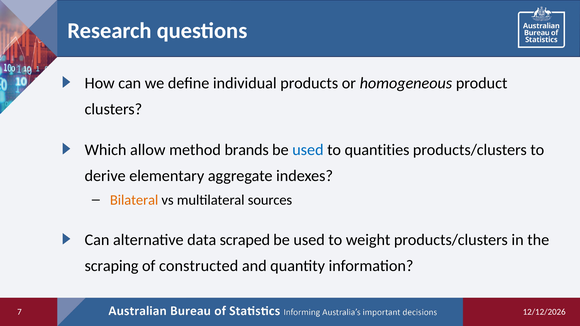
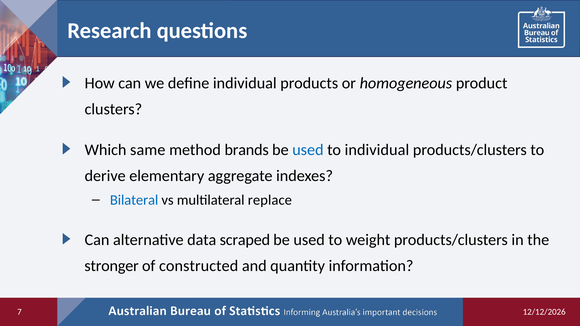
allow: allow -> same (148, 150)
to quantities: quantities -> individual (377, 150)
Bilateral colour: orange -> blue (134, 200)
sources: sources -> replace (270, 200)
scraping: scraping -> stronger (112, 266)
